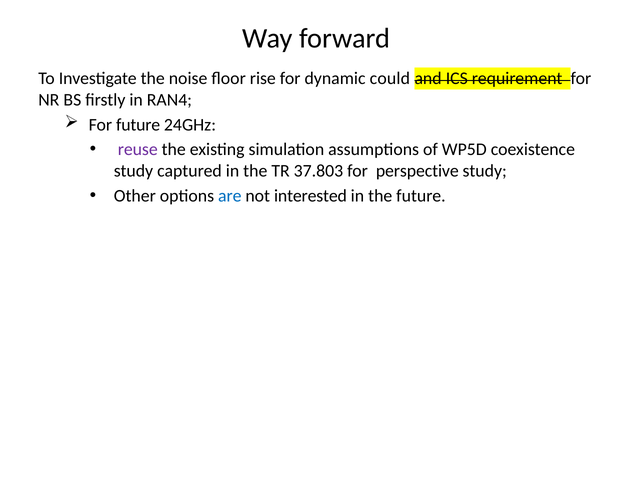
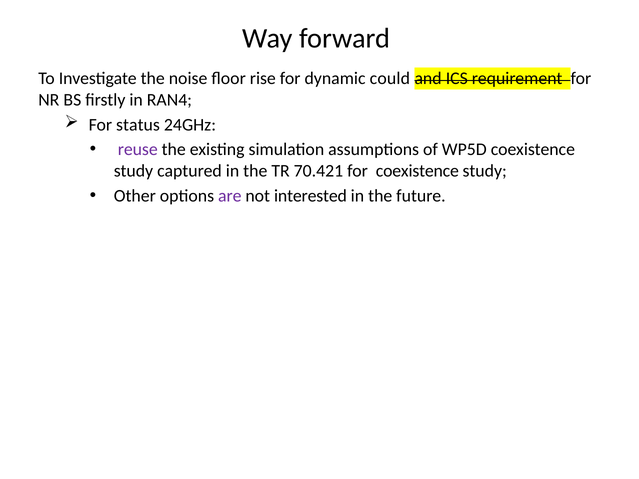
For future: future -> status (138, 125)
37.803: 37.803 -> 70.421 (318, 171)
for perspective: perspective -> coexistence (417, 171)
are colour: blue -> purple (230, 196)
